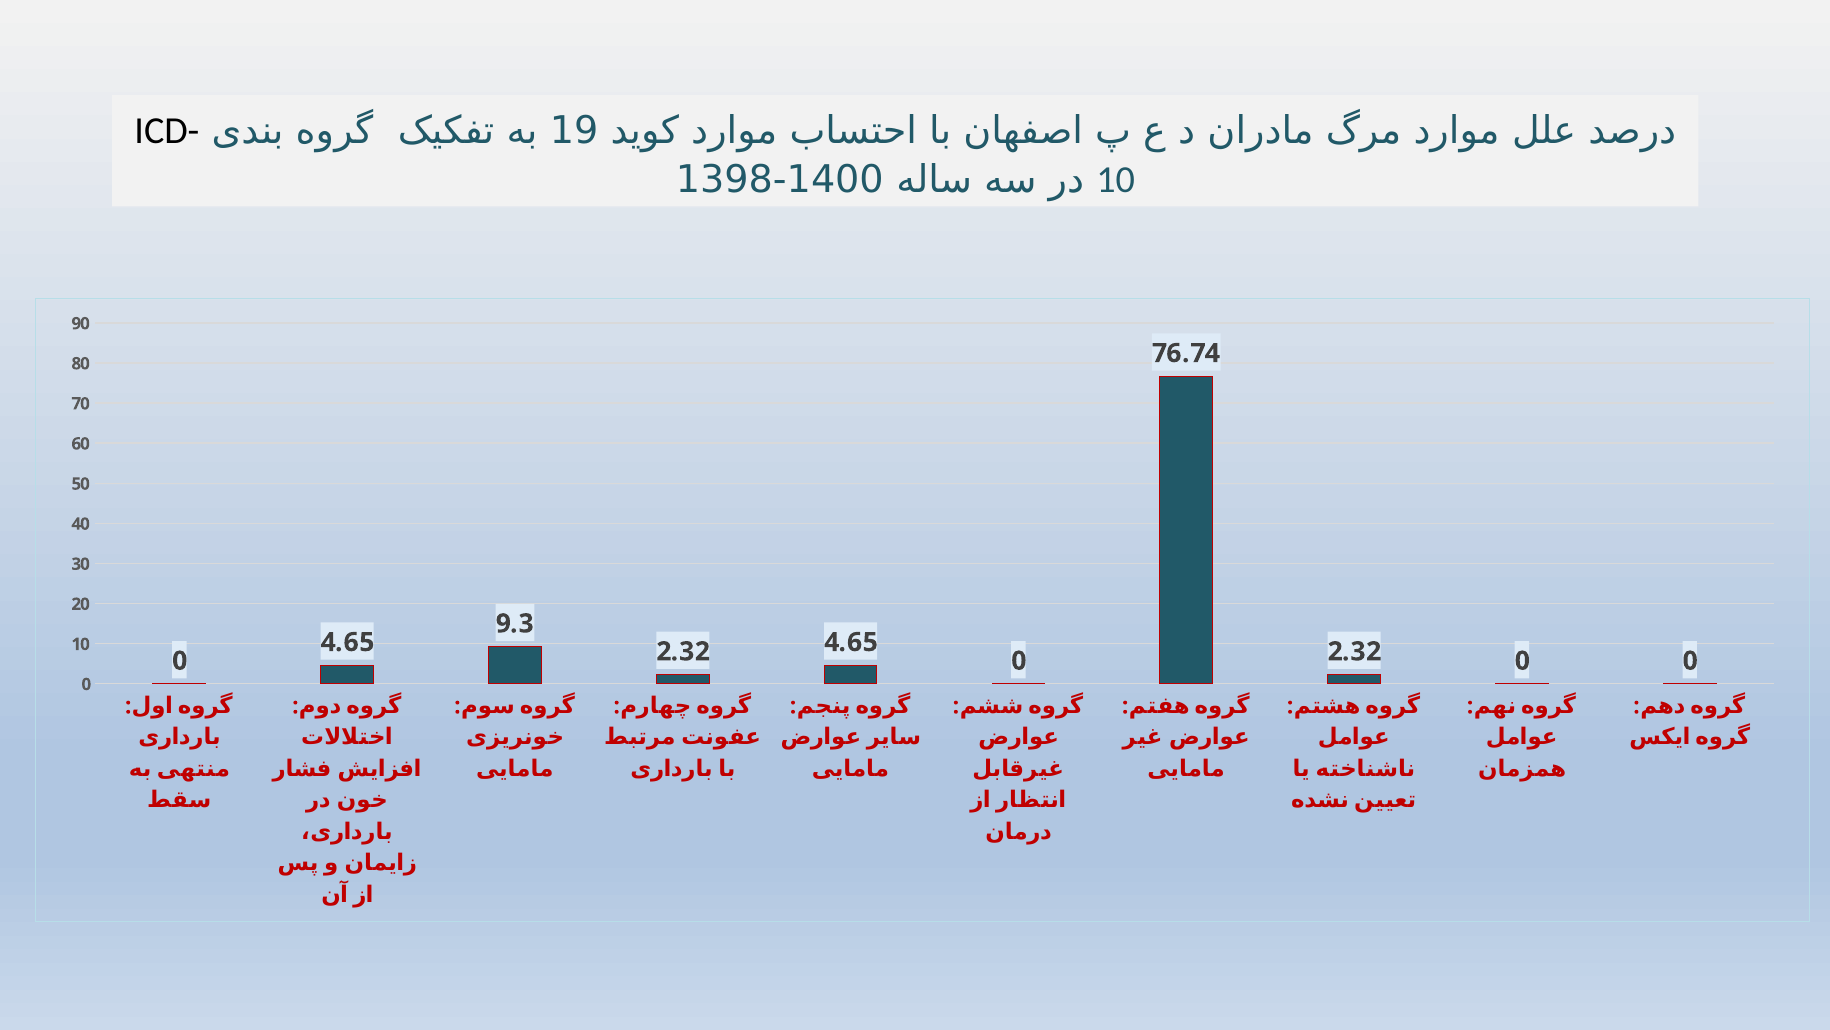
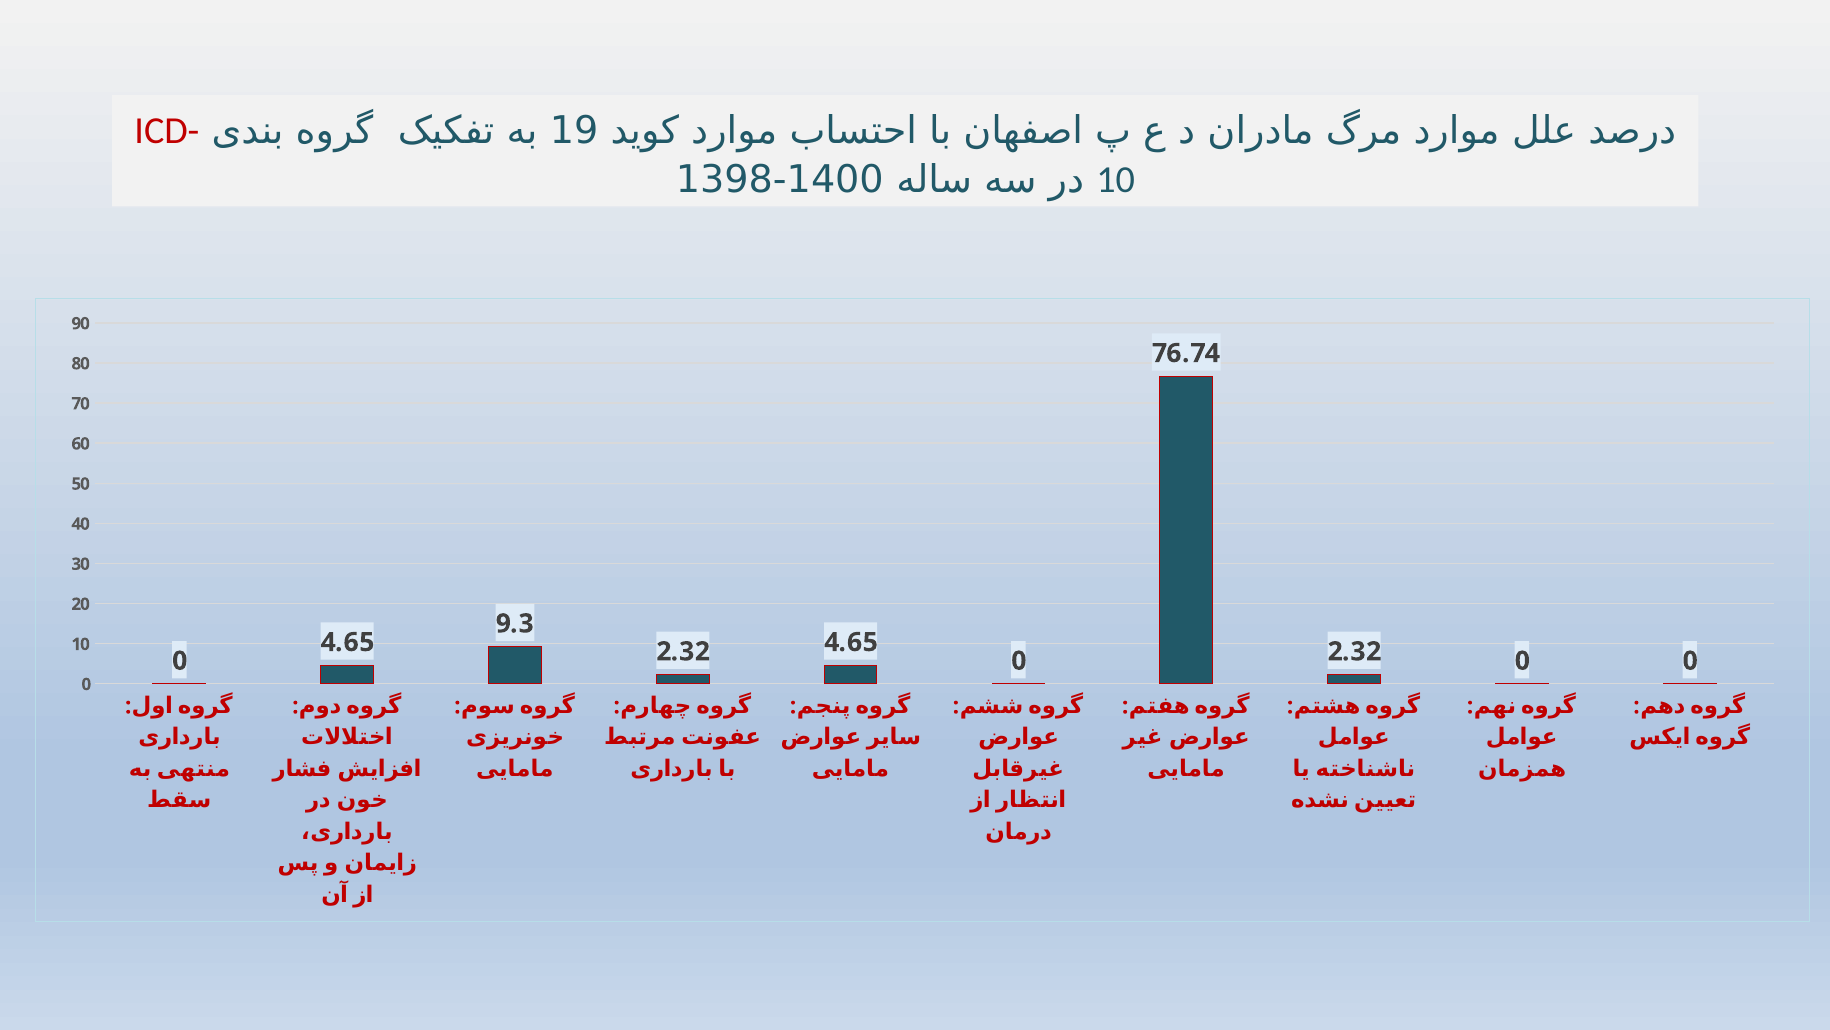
ICD- colour: black -> red (167, 130)
